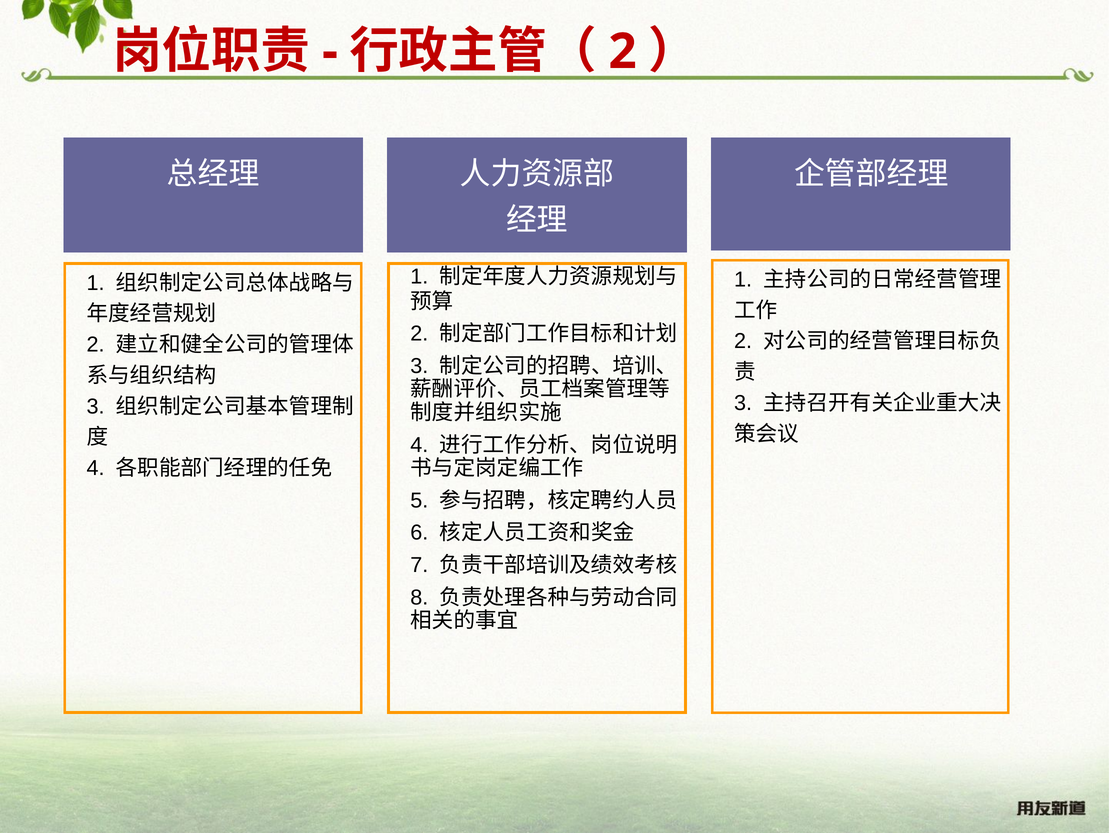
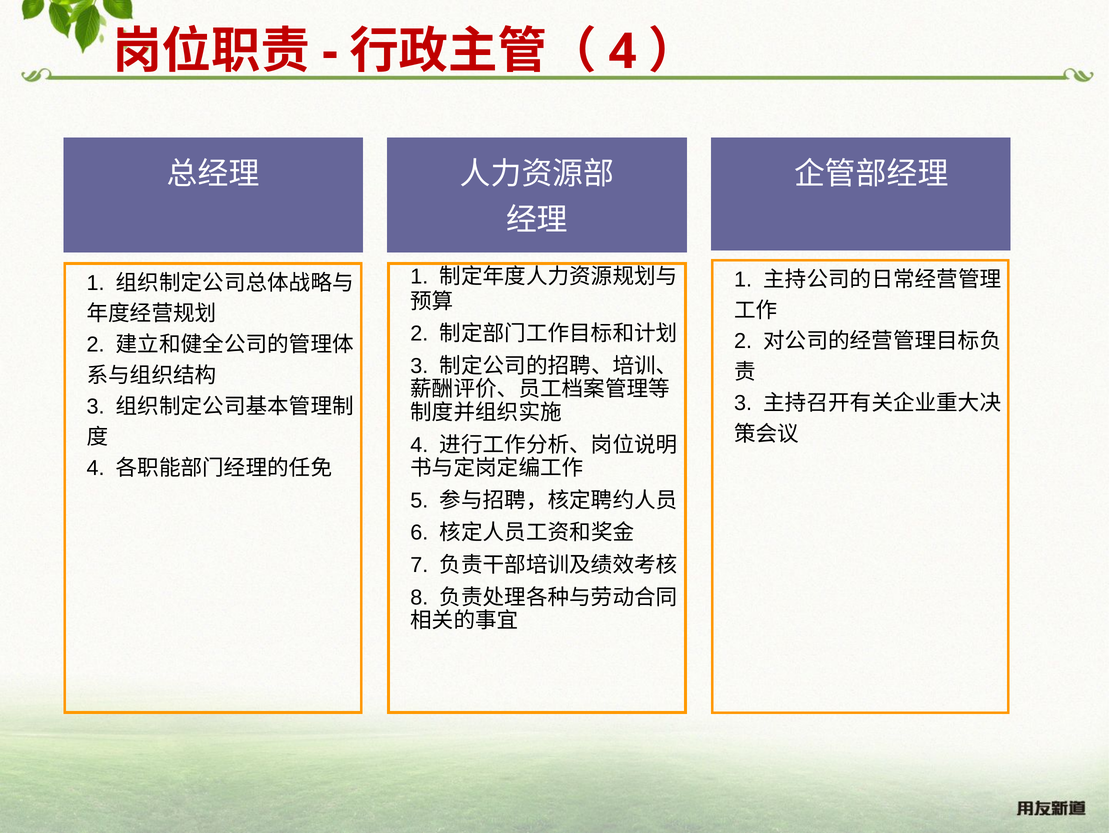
2: 2 -> 4 (623, 52)
